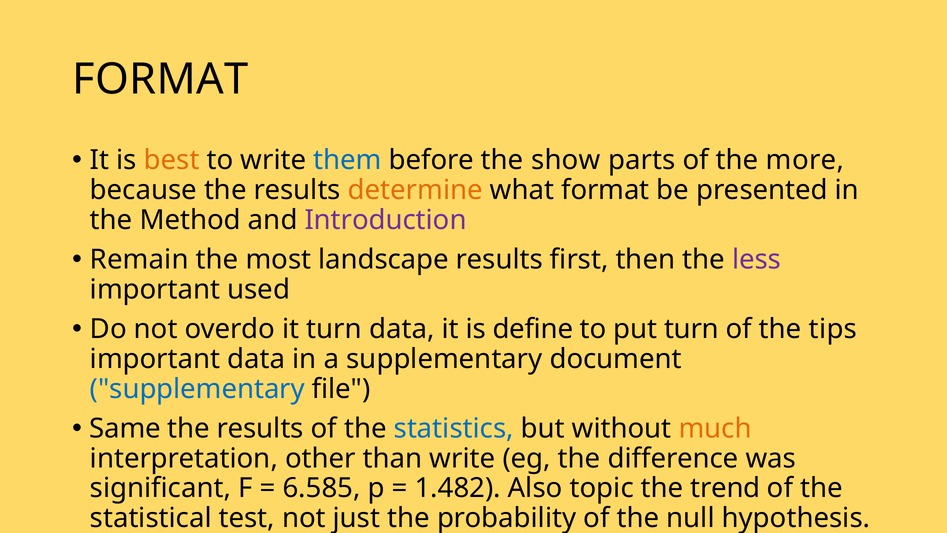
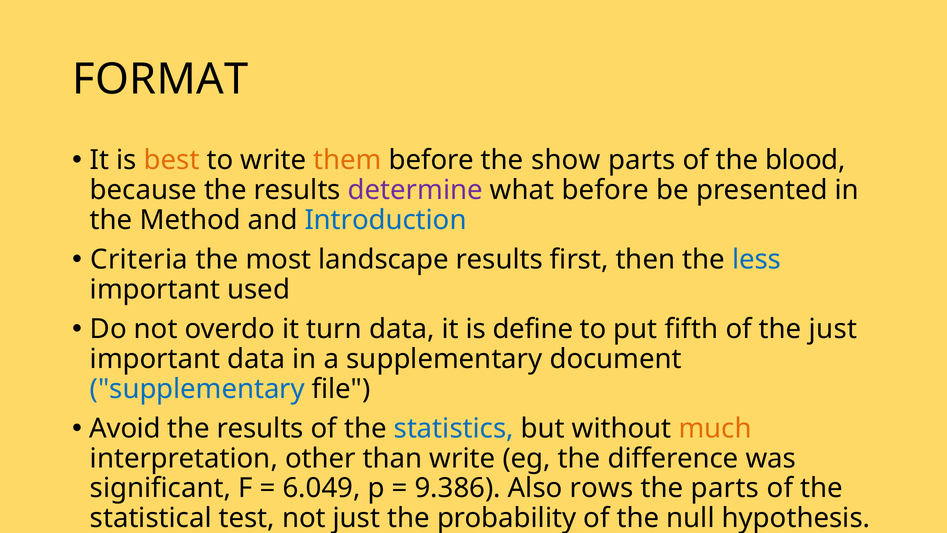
them colour: blue -> orange (347, 160)
more: more -> blood (805, 160)
determine colour: orange -> purple (415, 190)
what format: format -> before (605, 190)
Introduction colour: purple -> blue (386, 220)
Remain: Remain -> Criteria (139, 259)
less colour: purple -> blue (757, 259)
put turn: turn -> fifth (691, 329)
the tips: tips -> just (833, 329)
Same: Same -> Avoid (125, 428)
6.585: 6.585 -> 6.049 (322, 488)
1.482: 1.482 -> 9.386 (458, 488)
topic: topic -> rows (602, 488)
the trend: trend -> parts (725, 488)
